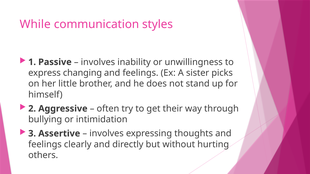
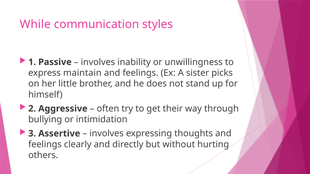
changing: changing -> maintain (82, 73)
